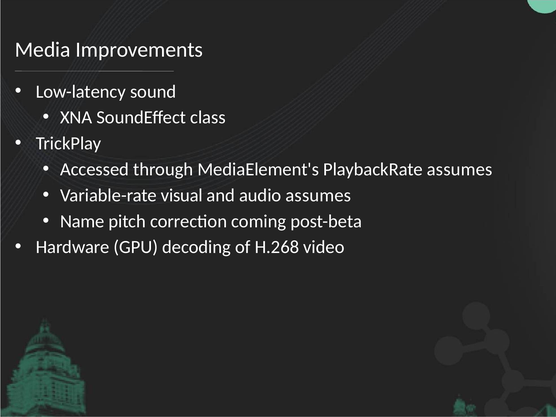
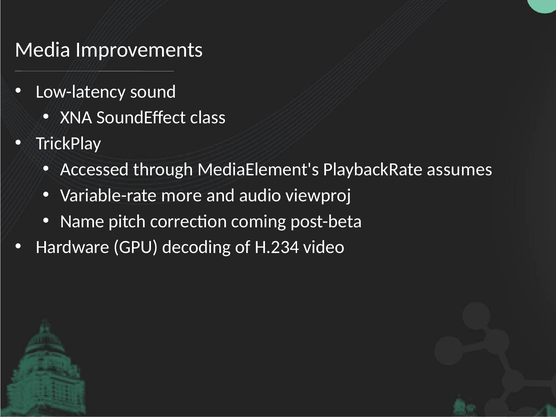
visual: visual -> more (182, 195)
audio assumes: assumes -> viewproj (318, 195)
H.268: H.268 -> H.234 (277, 247)
